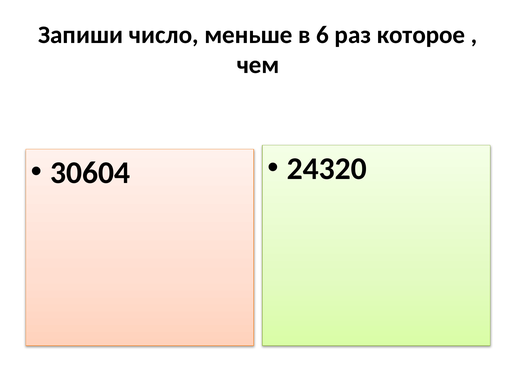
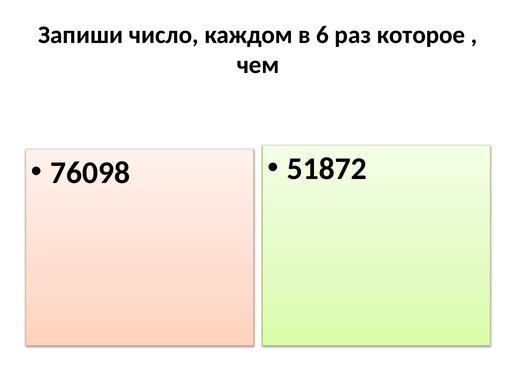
меньше: меньше -> каждом (249, 35)
30604: 30604 -> 76098 (90, 173)
24320: 24320 -> 51872 (327, 169)
